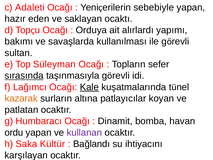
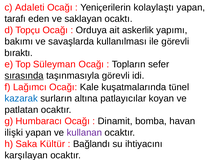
sebebiyle: sebebiyle -> kolaylaştı (154, 7)
hazır: hazır -> tarafı (15, 19)
alırlardı: alırlardı -> askerlik (138, 30)
sultan: sultan -> bıraktı (19, 53)
Kale underline: present -> none (89, 87)
kazarak colour: orange -> blue (21, 98)
ordu: ordu -> ilişki (14, 132)
